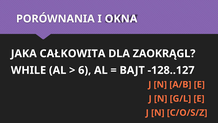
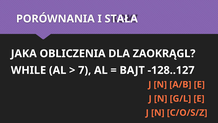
OKNA: OKNA -> STAŁA (121, 19)
CAŁKOWITA: CAŁKOWITA -> OBLICZENIA (73, 53)
6: 6 -> 7 (85, 70)
